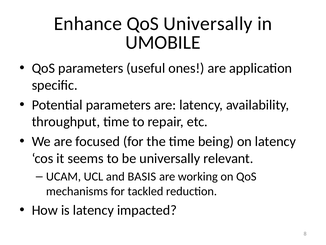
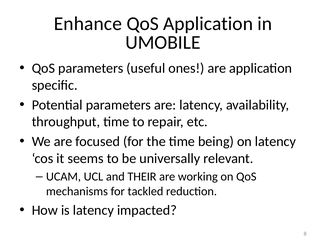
QoS Universally: Universally -> Application (208, 24)
BASIS: BASIS -> THEIR (142, 176)
